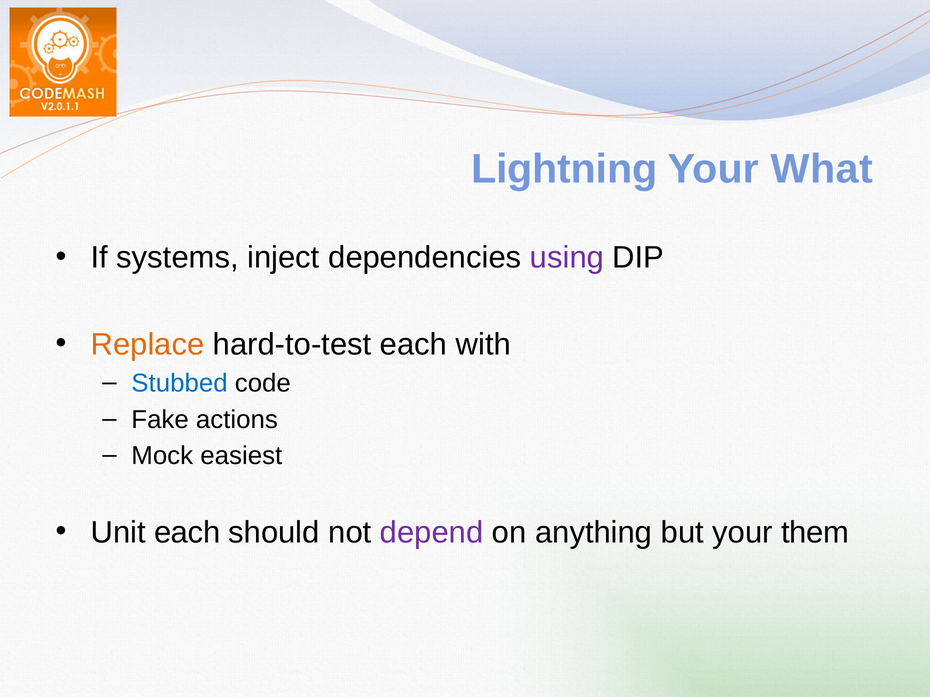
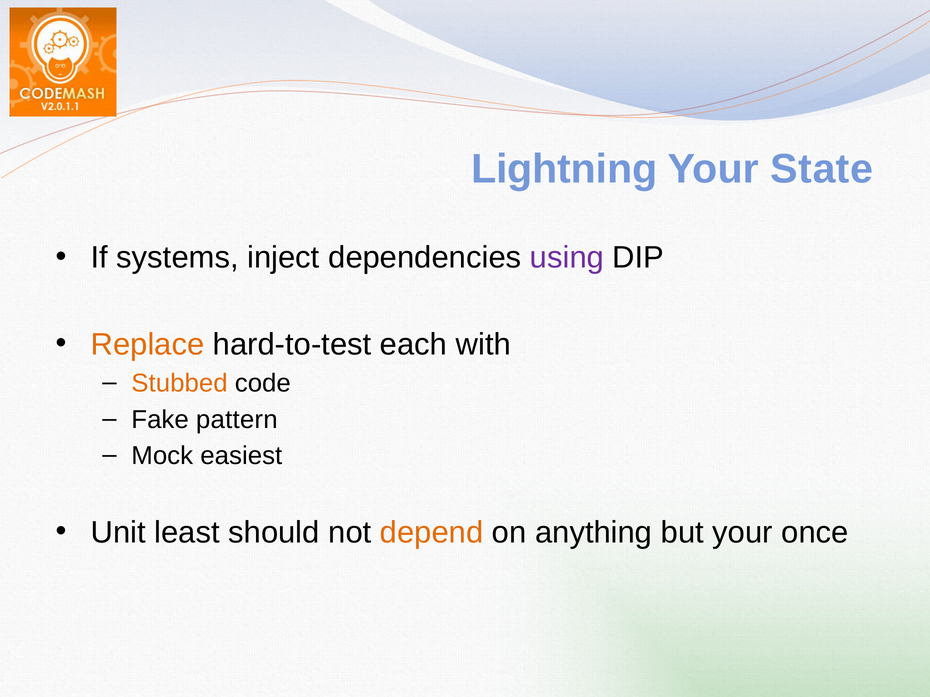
What: What -> State (822, 169)
Stubbed colour: blue -> orange (180, 384)
actions: actions -> pattern (237, 420)
Unit each: each -> least (187, 533)
depend colour: purple -> orange (432, 533)
them: them -> once (815, 533)
